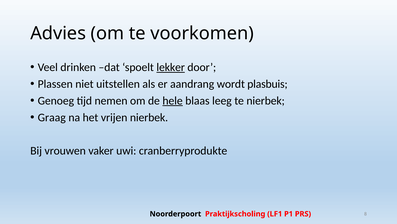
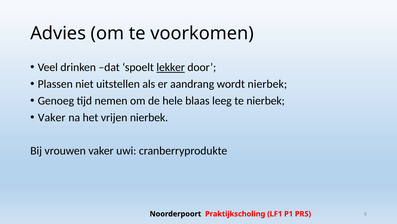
wordt plasbuis: plasbuis -> nierbek (267, 84)
hele underline: present -> none (173, 100)
Graag: Graag -> Vaker (52, 117)
